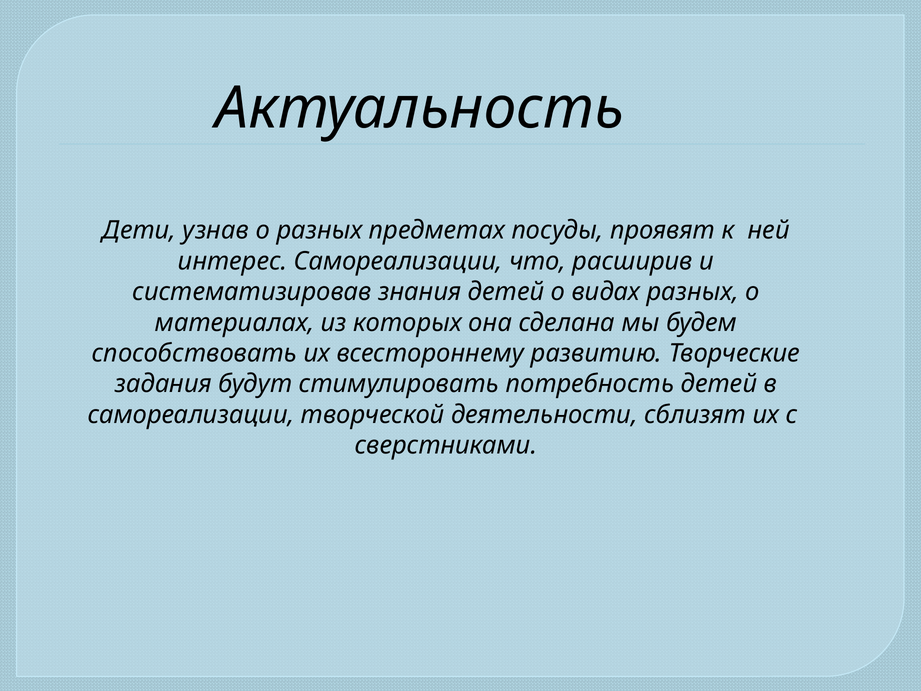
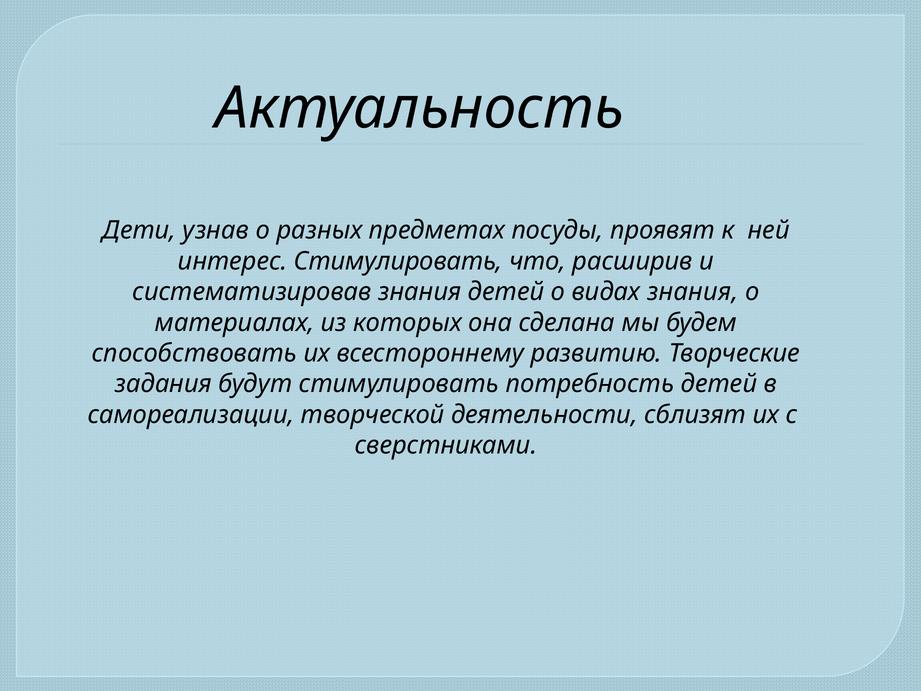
интерес Самореализации: Самореализации -> Стимулировать (398, 261)
видах разных: разных -> знания (693, 292)
